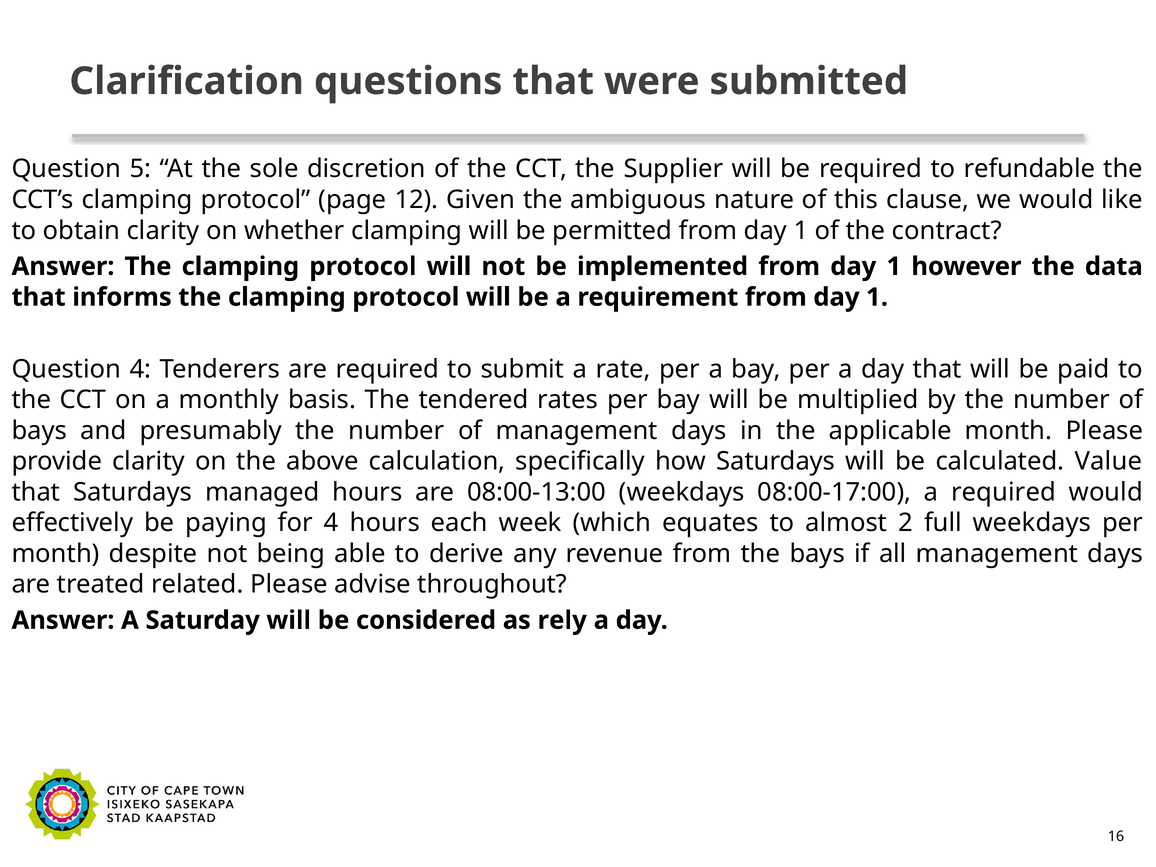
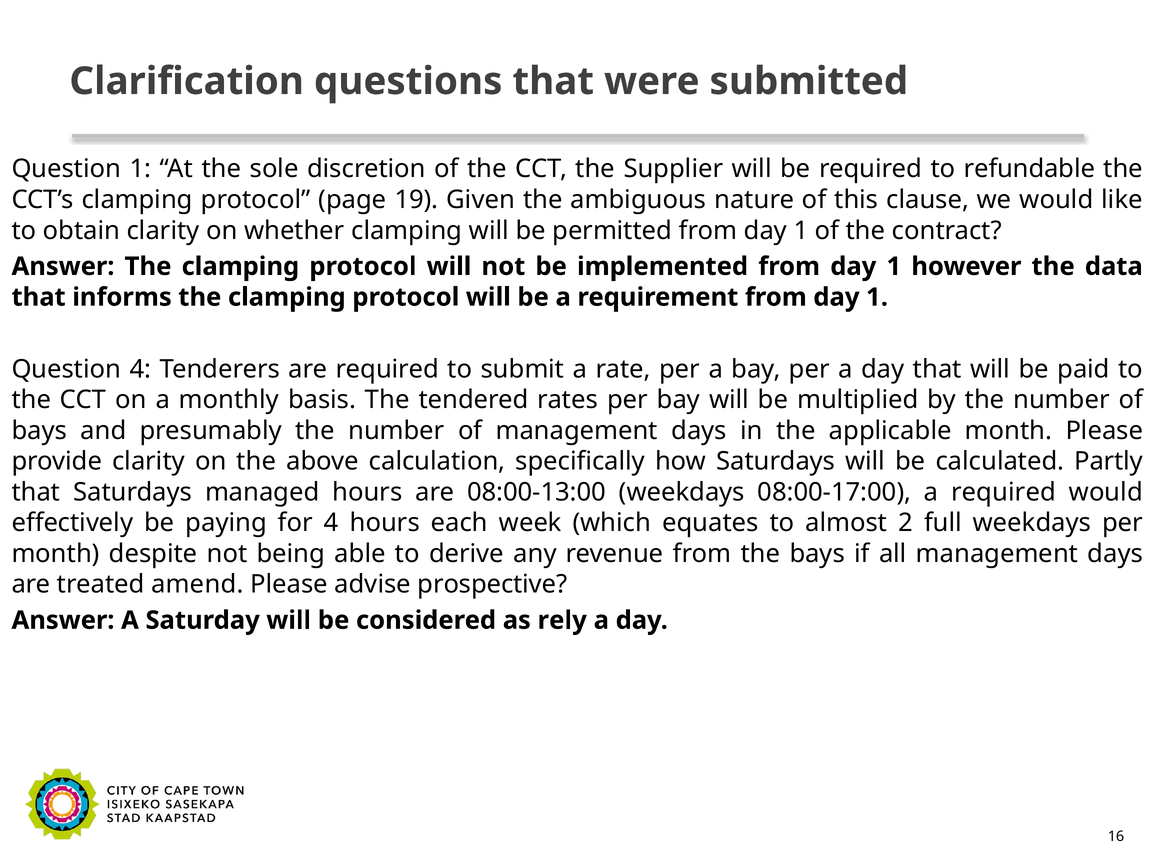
Question 5: 5 -> 1 (141, 169)
12: 12 -> 19 (416, 200)
Value: Value -> Partly (1109, 461)
related: related -> amend (197, 584)
throughout: throughout -> prospective (492, 584)
